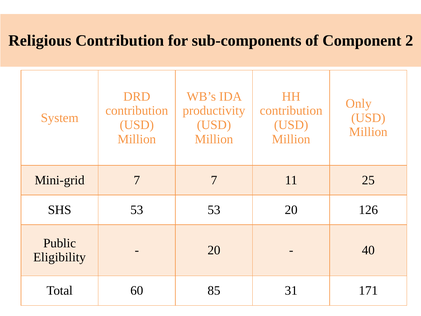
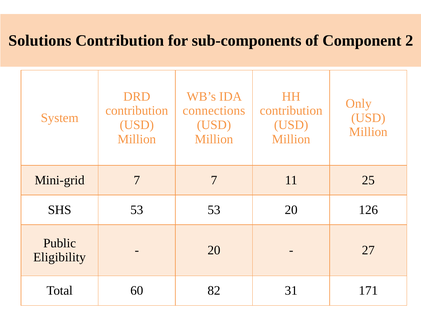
Religious: Religious -> Solutions (40, 40)
productivity: productivity -> connections (214, 111)
40: 40 -> 27 (368, 250)
85: 85 -> 82 (214, 290)
